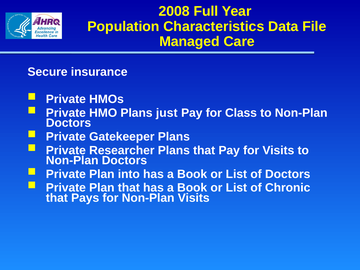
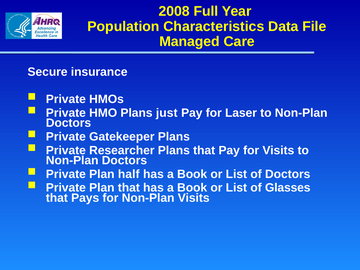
Class: Class -> Laser (241, 113)
into: into -> half (129, 174)
Chronic: Chronic -> Glasses (288, 188)
